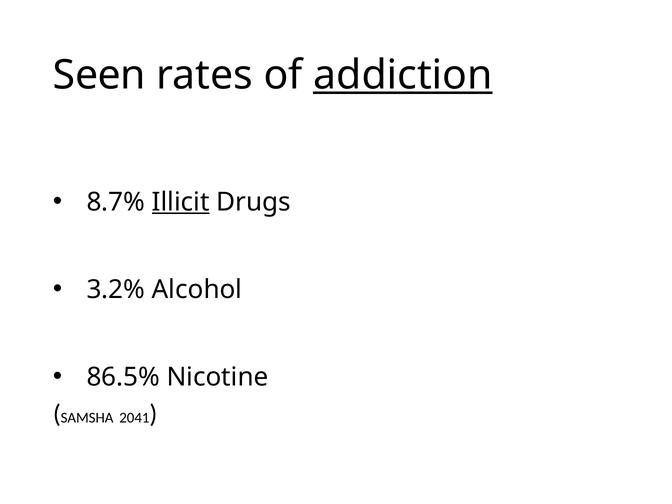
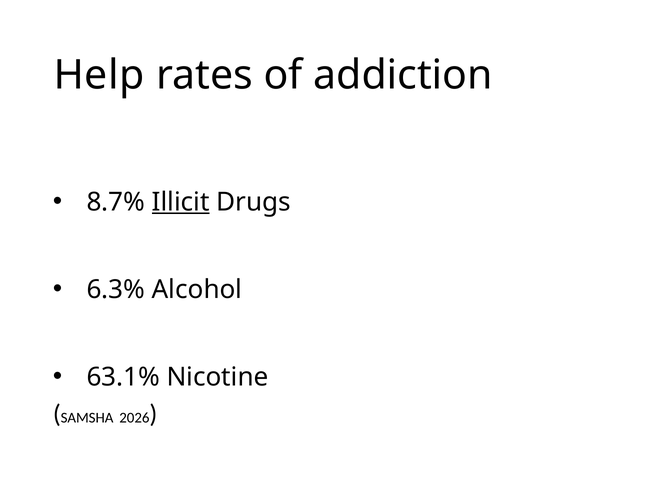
Seen: Seen -> Help (99, 75)
addiction underline: present -> none (403, 75)
3.2%: 3.2% -> 6.3% (116, 289)
86.5%: 86.5% -> 63.1% (123, 377)
2041: 2041 -> 2026 (134, 418)
